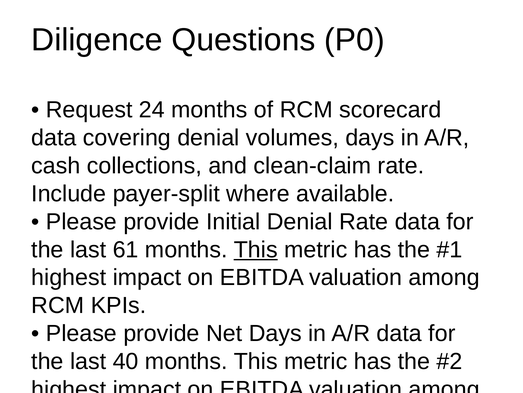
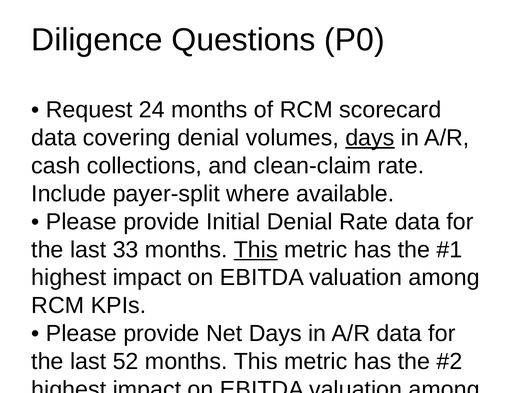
days underline: none -> present (370, 138)
61: 61 -> 33 (126, 249)
40: 40 -> 52 (126, 361)
